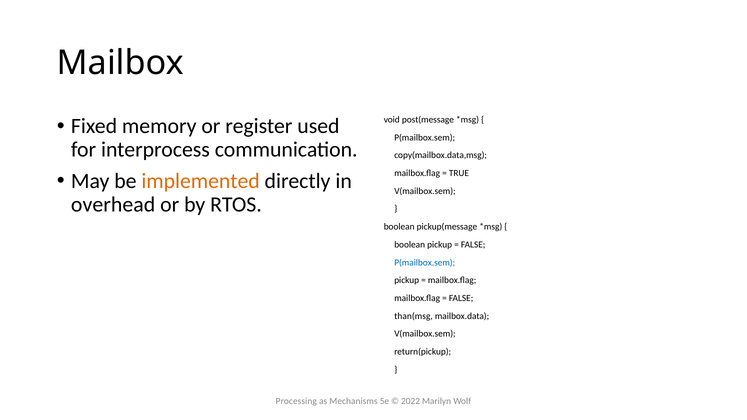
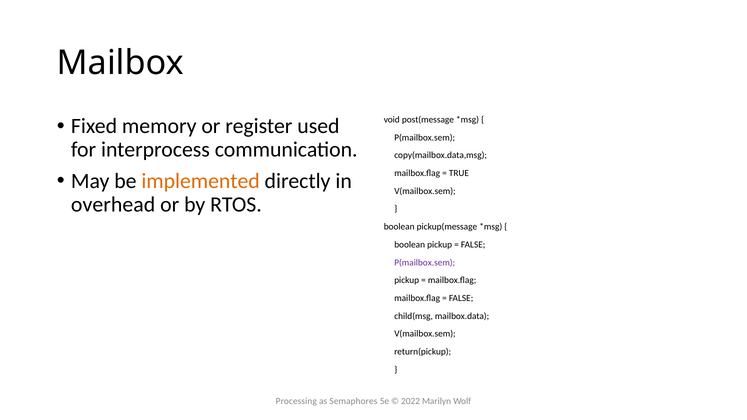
P(mailbox.sem colour: blue -> purple (425, 263)
than(msg: than(msg -> child(msg (414, 316)
Mechanisms: Mechanisms -> Semaphores (353, 401)
